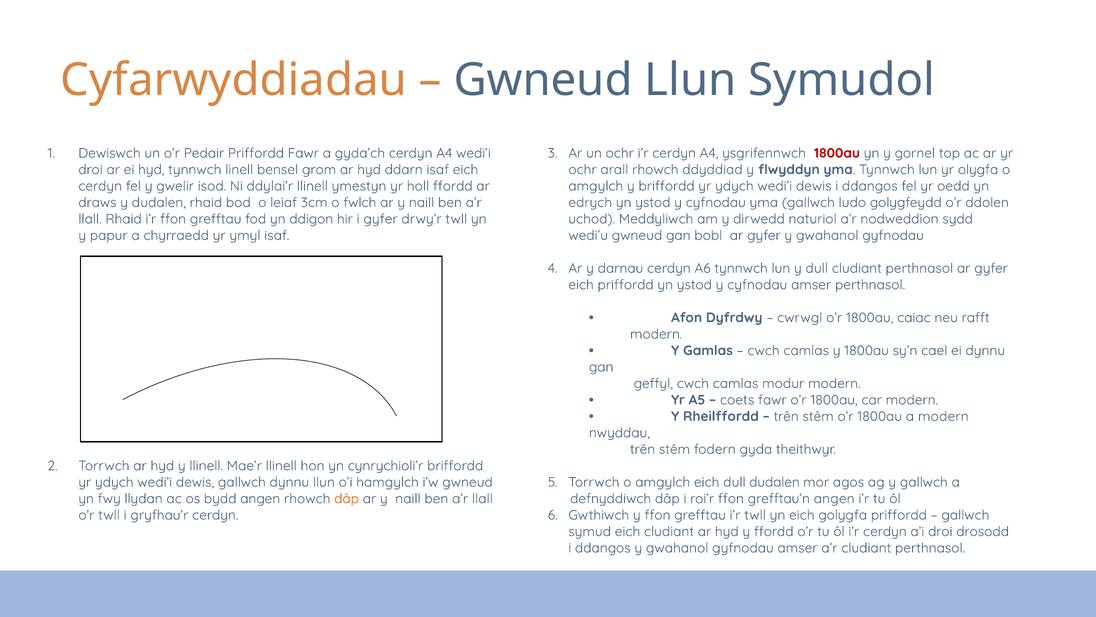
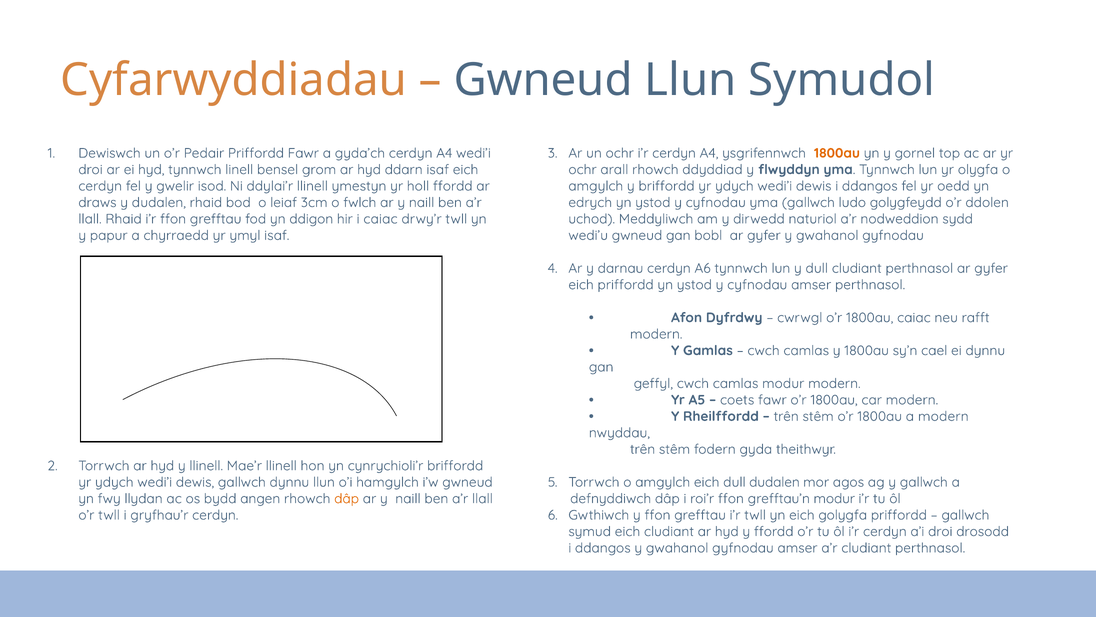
1800au colour: red -> orange (837, 153)
i gyfer: gyfer -> caiac (380, 219)
grefftau’n angen: angen -> modur (834, 498)
